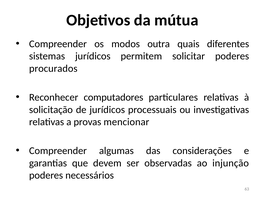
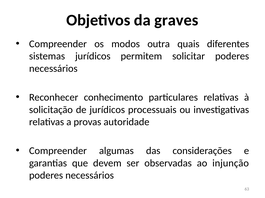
mútua: mútua -> graves (176, 20)
procurados: procurados -> necessários (53, 69)
computadores: computadores -> conhecimento (113, 98)
mencionar: mencionar -> autoridade (126, 122)
